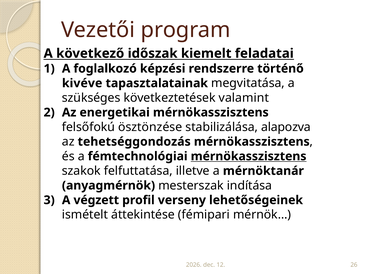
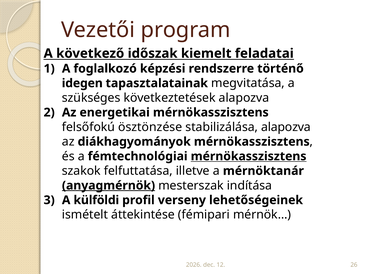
kivéve: kivéve -> idegen (82, 83)
következtetések valamint: valamint -> alapozva (244, 98)
tehetséggondozás: tehetséggondozás -> diákhagyományok (134, 142)
anyagmérnök underline: none -> present (109, 186)
végzett: végzett -> külföldi (96, 200)
